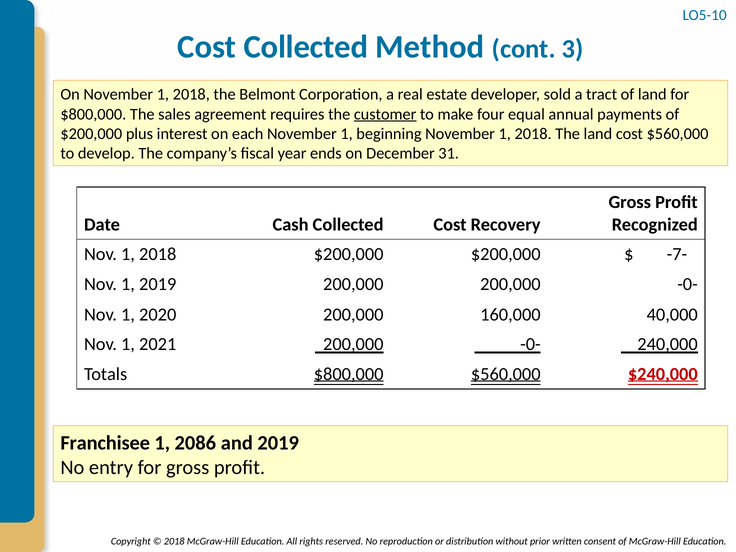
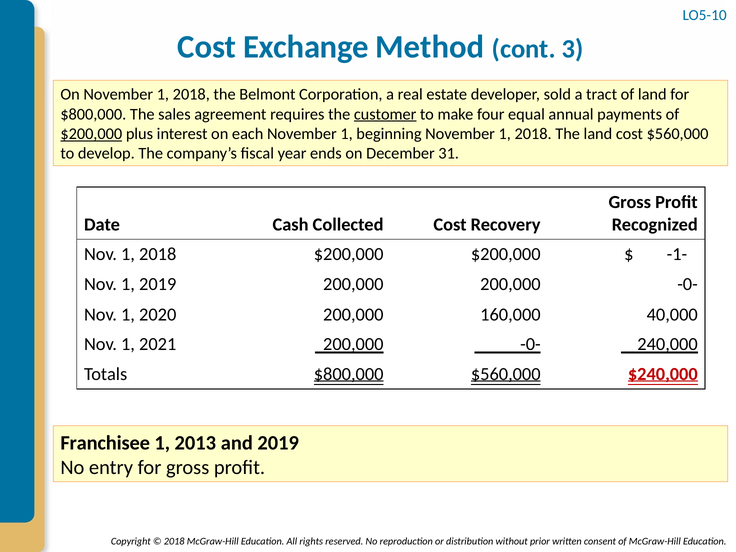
Cost Collected: Collected -> Exchange (306, 47)
$200,000 underline: none -> present (91, 134)
-7-: -7- -> -1- (677, 254)
2086: 2086 -> 2013 (195, 443)
